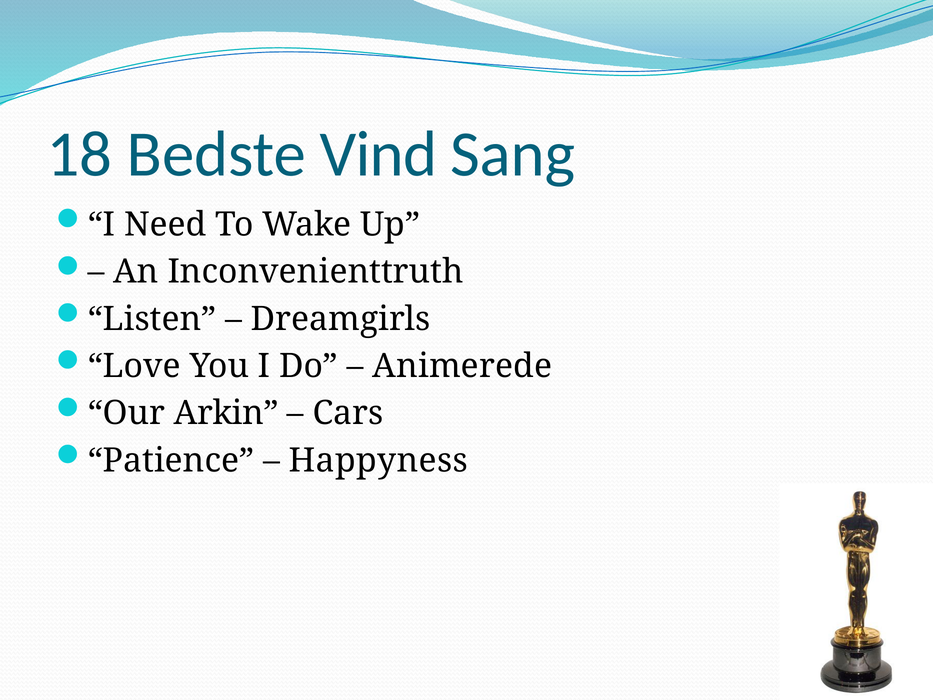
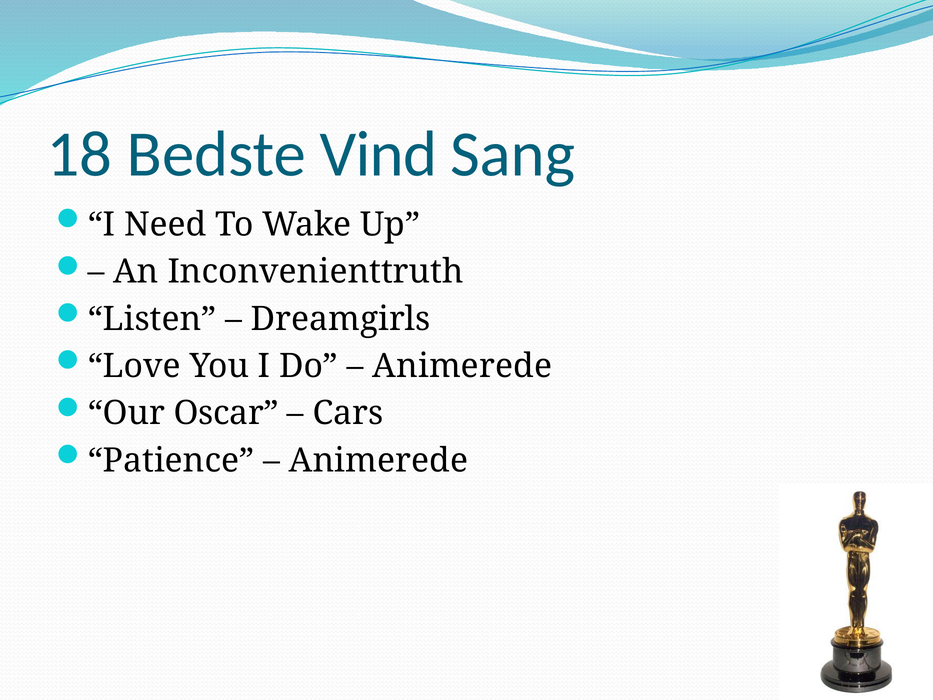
Arkin: Arkin -> Oscar (226, 413)
Happyness: Happyness -> Animerede (378, 460)
